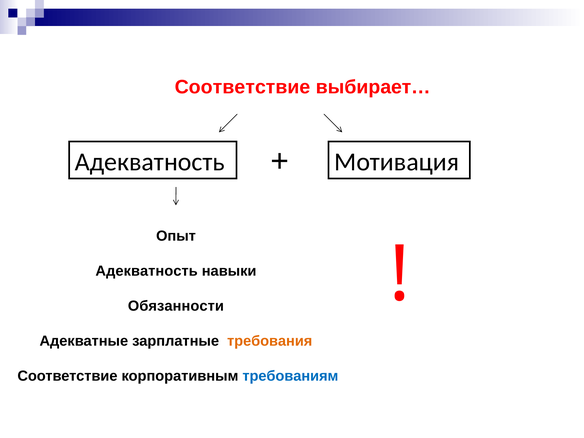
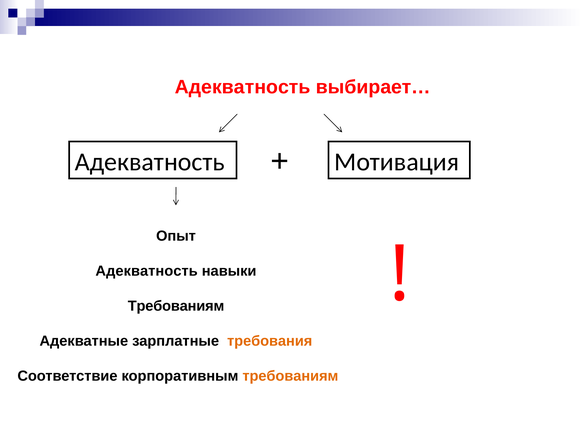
Соответствие: Соответствие -> Адекватность (243, 87)
Обязанности: Обязанности -> Требованиям (176, 306)
требованиям colour: blue -> orange (290, 376)
